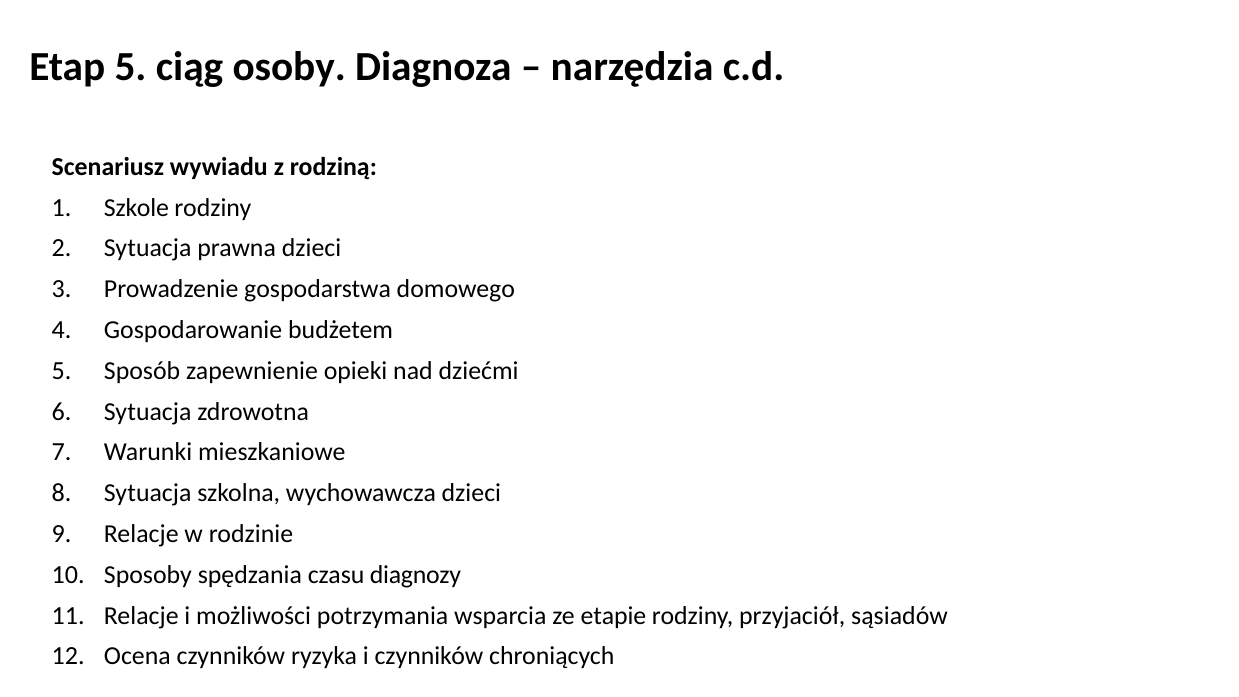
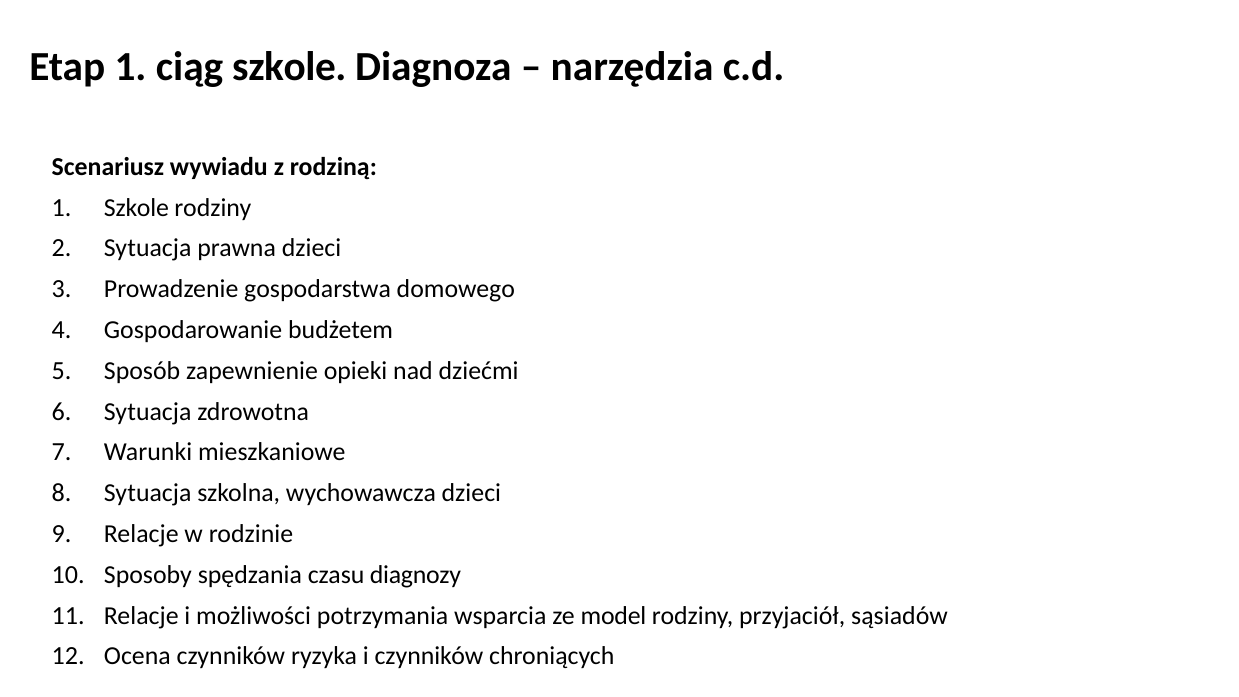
Etap 5: 5 -> 1 (131, 67)
ciąg osoby: osoby -> szkole (289, 67)
etapie: etapie -> model (613, 615)
